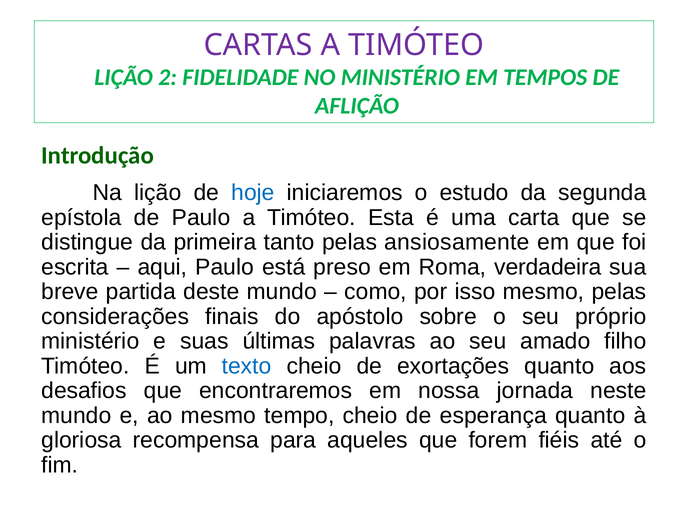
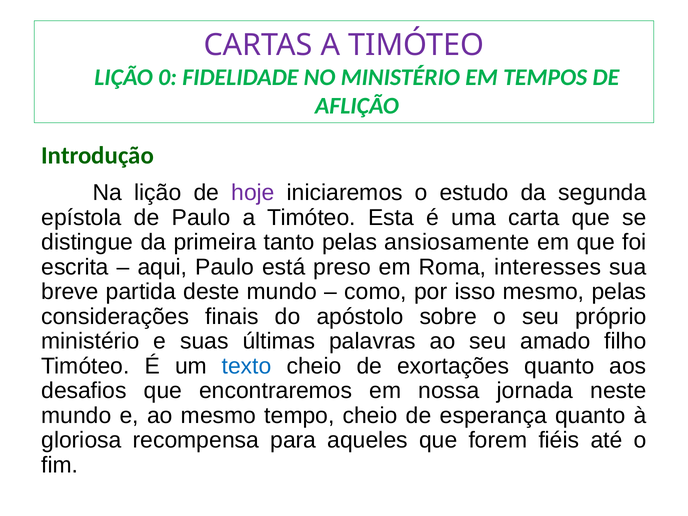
2: 2 -> 0 (168, 77)
hoje colour: blue -> purple (253, 193)
verdadeira: verdadeira -> interesses (548, 267)
